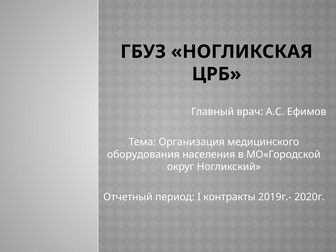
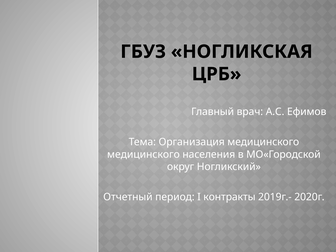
оборудования: оборудования -> медицинского (143, 154)
